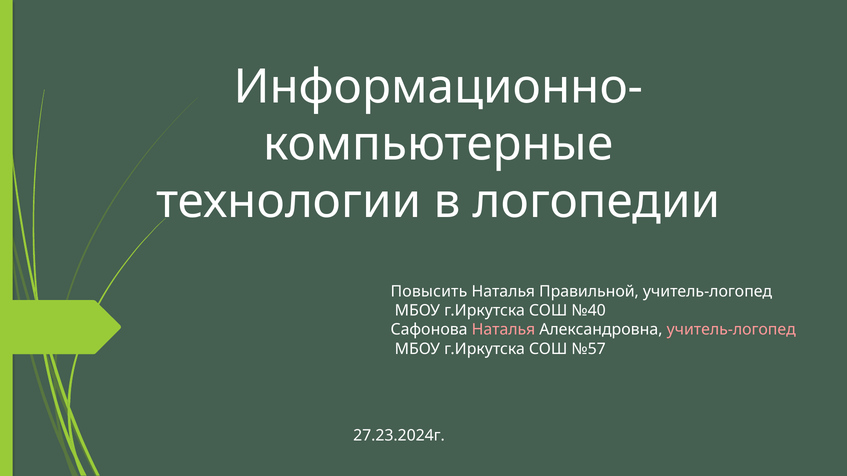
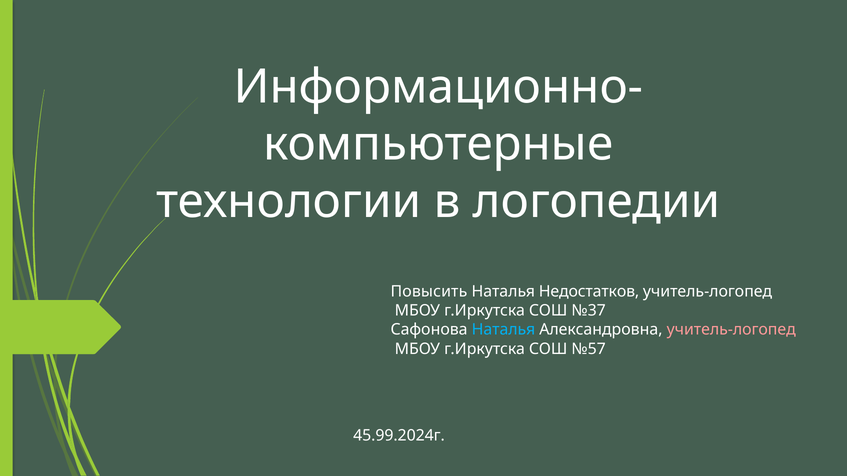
Правильной: Правильной -> Недостатков (589, 292)
№40: №40 -> №37 (589, 311)
Наталья colour: pink -> light blue (503, 330)
27.23.2024г: 27.23.2024г -> 45.99.2024г (399, 436)
